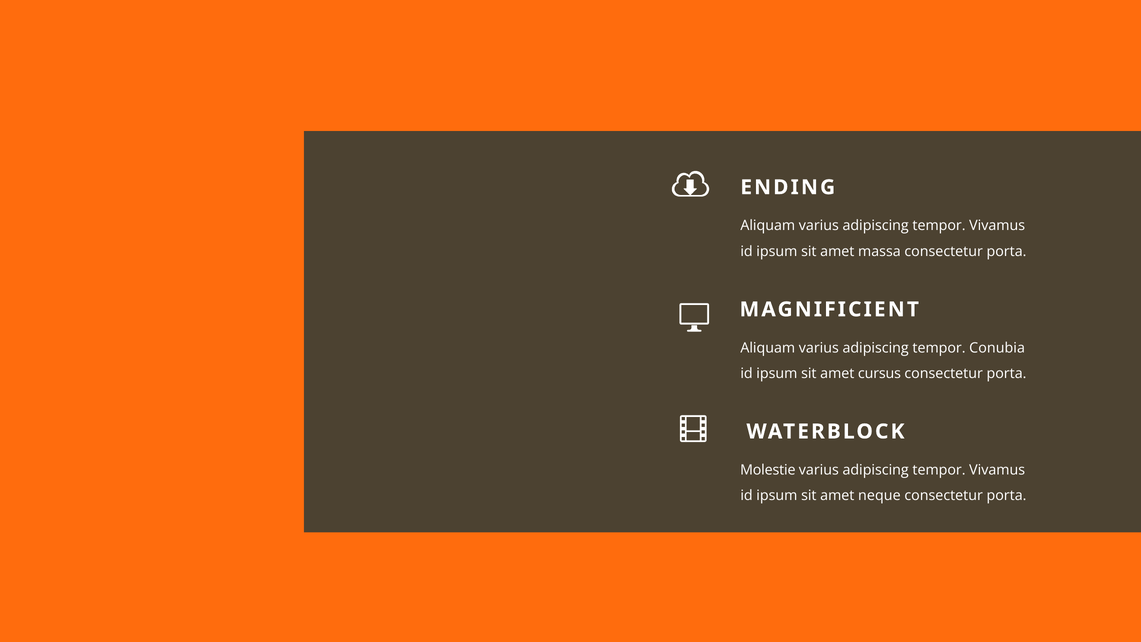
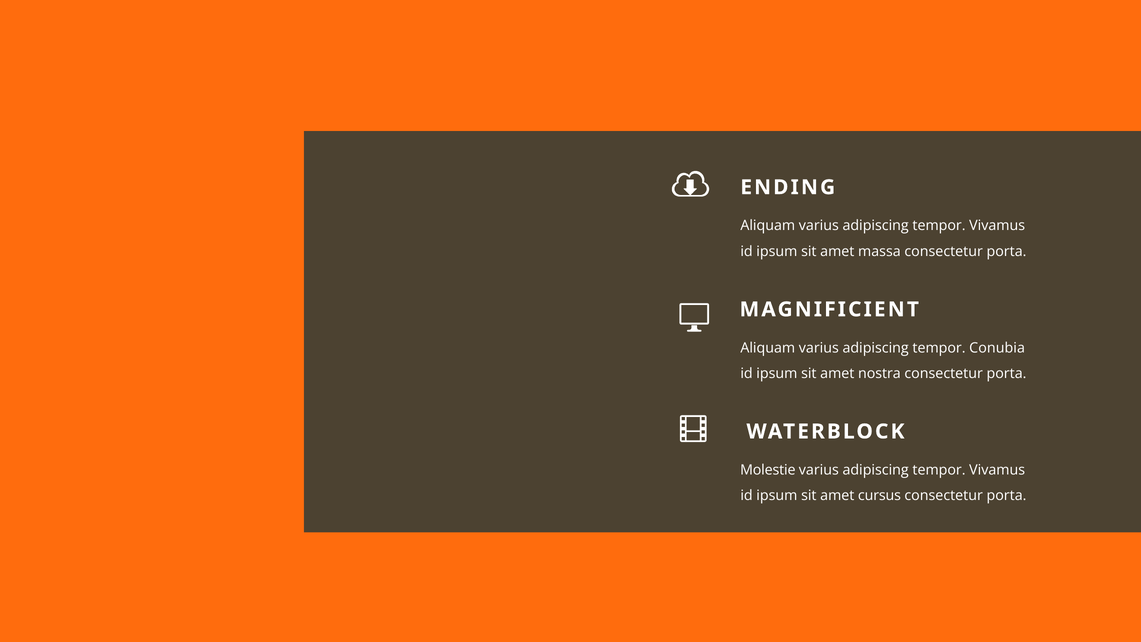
cursus: cursus -> nostra (879, 373)
neque: neque -> cursus (879, 496)
